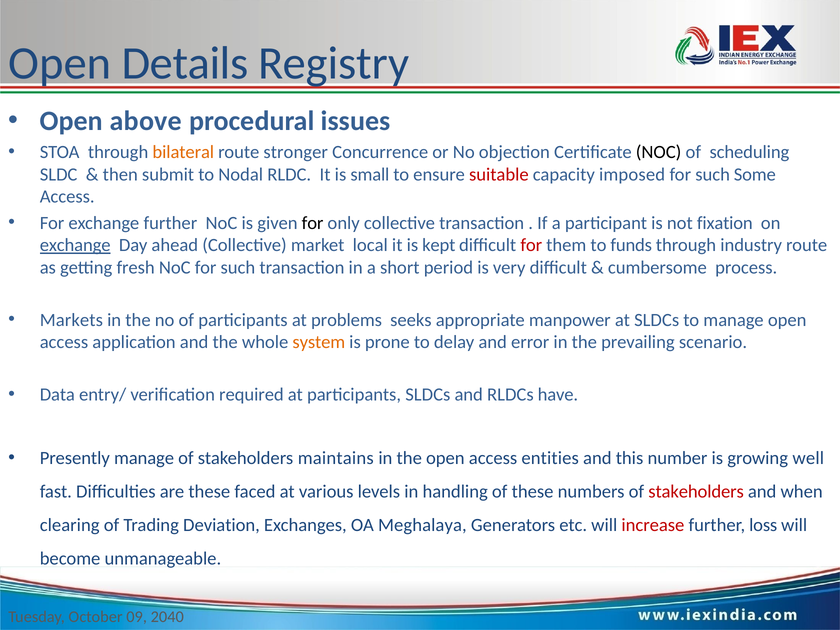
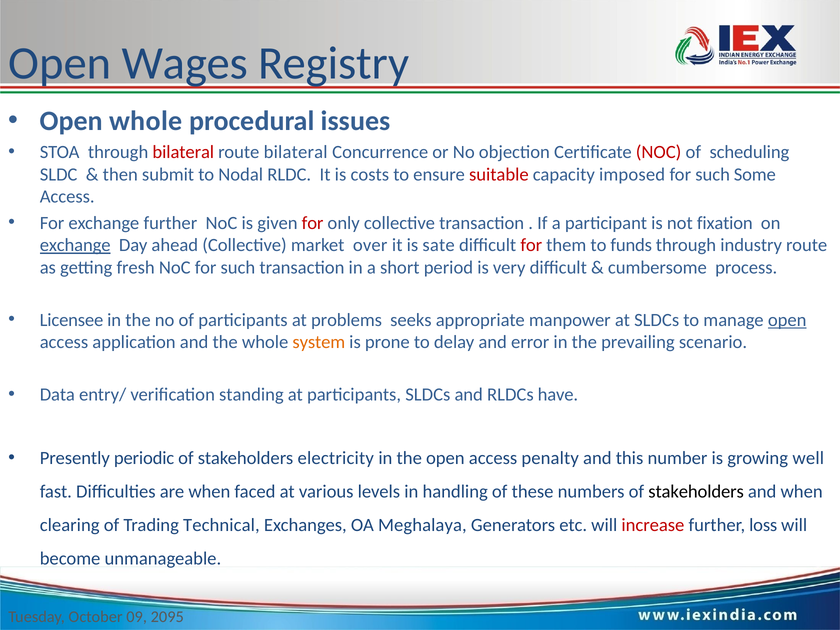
Details: Details -> Wages (185, 63)
Open above: above -> whole (146, 121)
bilateral colour: orange -> red (183, 152)
route stronger: stronger -> bilateral (296, 152)
NOC colour: black -> red (659, 152)
small: small -> costs (370, 174)
for colour: black -> red (313, 223)
local: local -> over (370, 245)
kept: kept -> sate (439, 245)
Markets: Markets -> Licensee (71, 320)
open underline: none -> present (787, 320)
required: required -> standing (251, 395)
Presently manage: manage -> periodic (144, 458)
maintains: maintains -> electricity (336, 458)
entities: entities -> penalty (550, 458)
are these: these -> when (209, 492)
stakeholders colour: red -> black (696, 492)
Deviation: Deviation -> Technical (221, 525)
2040: 2040 -> 2095 (167, 617)
